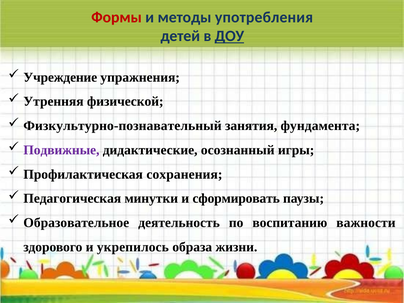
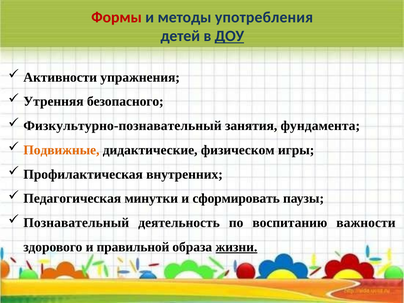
Учреждение: Учреждение -> Активности (60, 77)
физической: физической -> безопасного (125, 102)
Подвижные colour: purple -> orange (61, 150)
осознанный: осознанный -> физическом (238, 150)
сохранения: сохранения -> внутренних (185, 174)
Образовательное: Образовательное -> Познавательный (76, 223)
укрепилось: укрепилось -> правильной (133, 247)
жизни underline: none -> present (236, 247)
